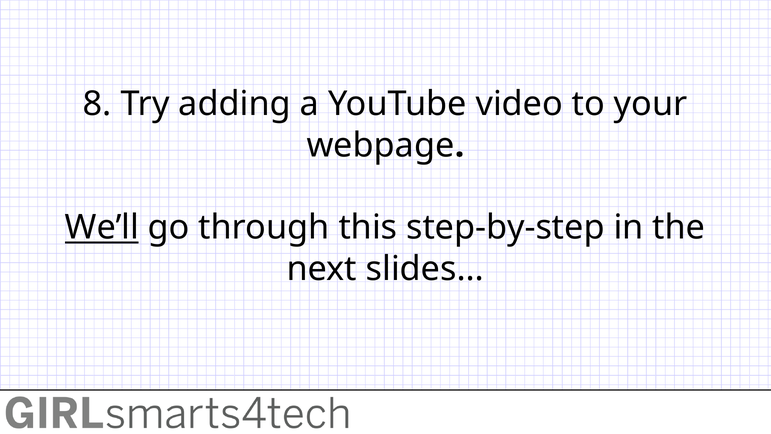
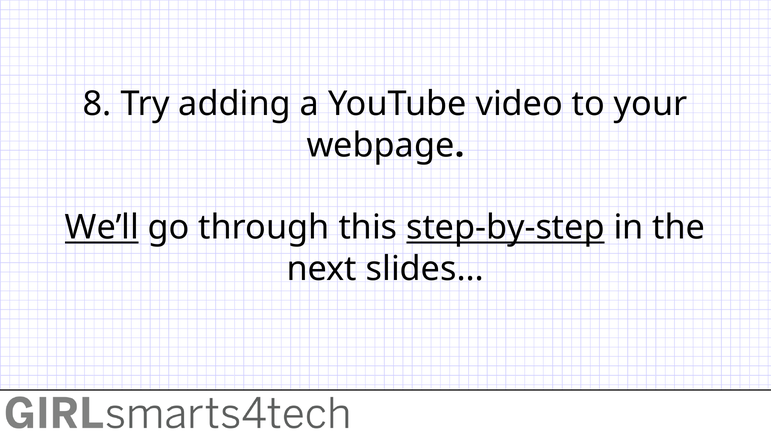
step-by-step underline: none -> present (505, 227)
